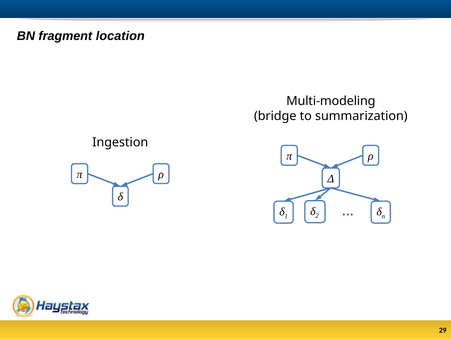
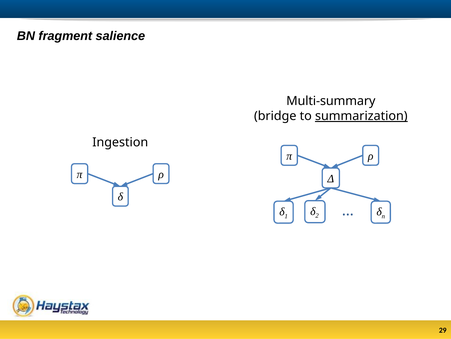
location: location -> salience (120, 36)
Multi-modeling: Multi-modeling -> Multi-summary (331, 101)
summarization underline: none -> present (361, 116)
